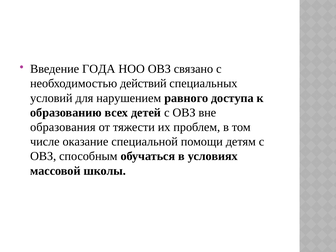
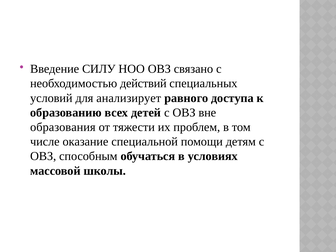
ГОДА: ГОДА -> СИЛУ (99, 69)
нарушением: нарушением -> анализирует (129, 98)
